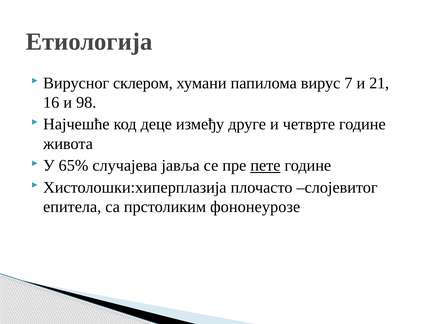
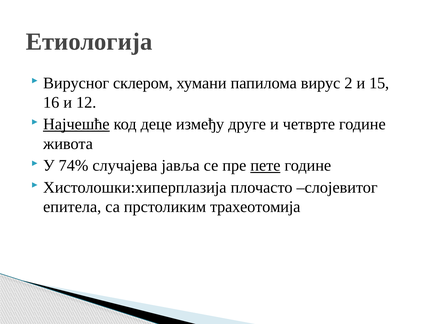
7: 7 -> 2 (348, 83)
21: 21 -> 15 (379, 83)
98: 98 -> 12 (86, 102)
Најчешће underline: none -> present (76, 124)
65%: 65% -> 74% (74, 166)
фононеурозе: фононеурозе -> трахеотомија (255, 207)
